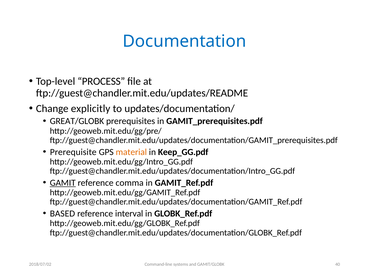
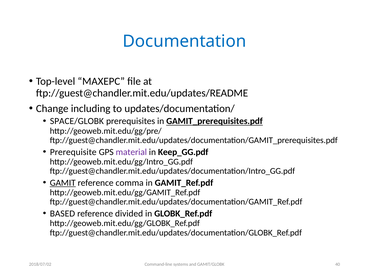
PROCESS: PROCESS -> MAXEPC (101, 81)
explicitly: explicitly -> including (91, 108)
GREAT/GLOBK: GREAT/GLOBK -> SPACE/GLOBK (77, 121)
GAMIT_prerequisites.pdf underline: none -> present (215, 121)
material colour: orange -> purple (131, 152)
interval: interval -> divided (129, 213)
